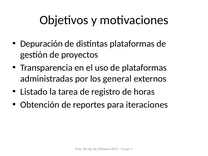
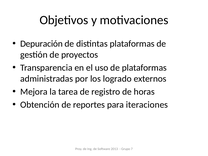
general: general -> logrado (117, 79)
Listado: Listado -> Mejora (34, 92)
